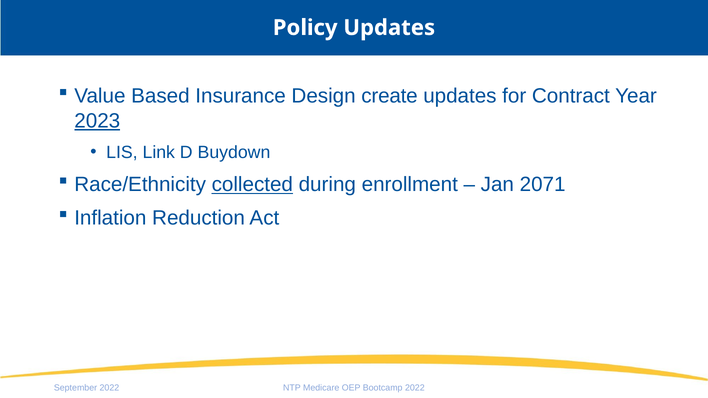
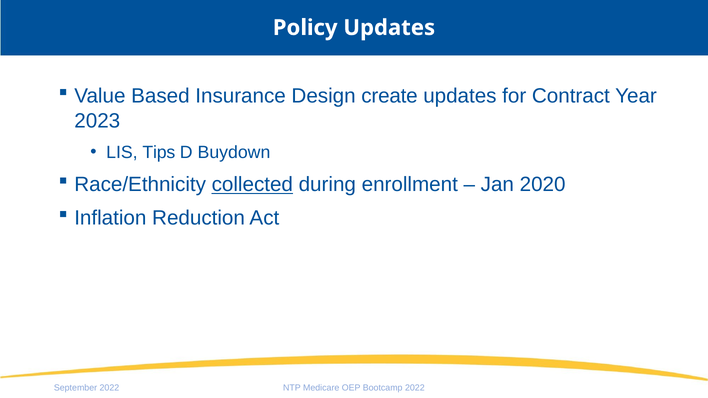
2023 underline: present -> none (97, 121)
Link: Link -> Tips (159, 153)
2071: 2071 -> 2020 (543, 185)
